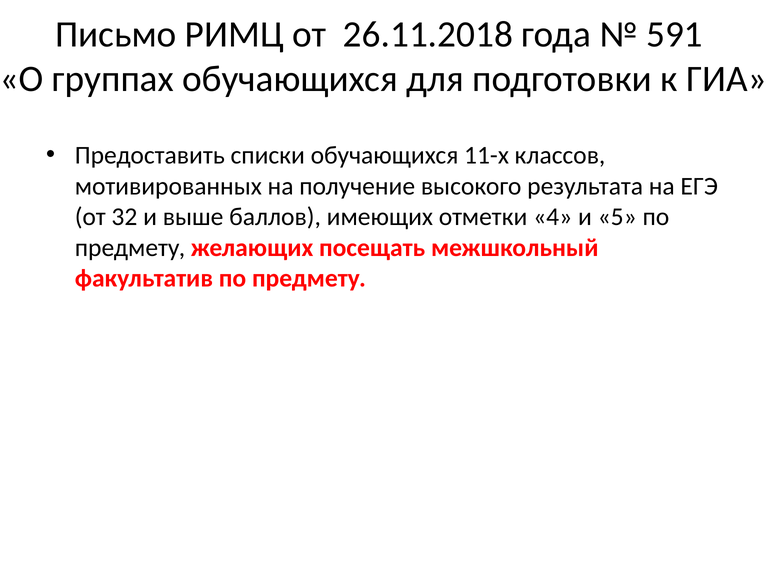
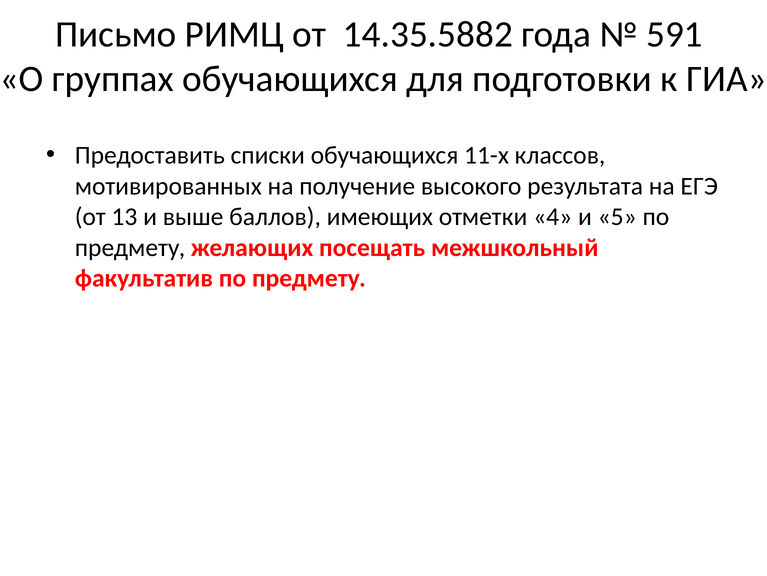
26.11.2018: 26.11.2018 -> 14.35.5882 (428, 34)
32: 32 -> 13 (124, 217)
